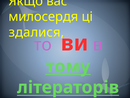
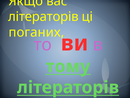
милосердя: милосердя -> літераторів (43, 17)
здалися: здалися -> поганих (36, 32)
